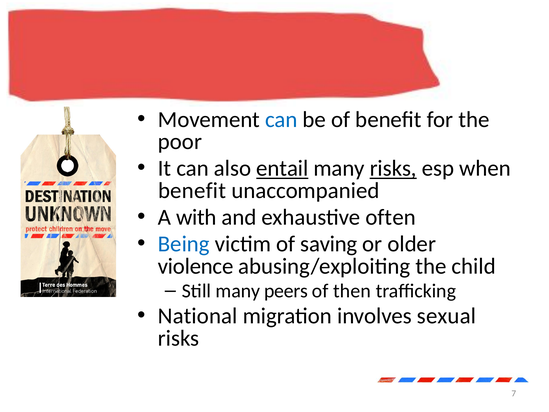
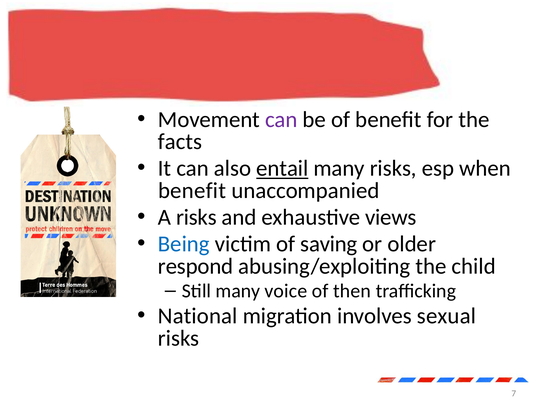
can colour: blue -> purple (281, 119)
poor: poor -> facts (180, 142)
risks underline: present -> none (393, 168)
A with: with -> risks (196, 217)
often: often -> views (391, 217)
violence: violence -> respond (196, 266)
peers: peers -> voice (286, 291)
